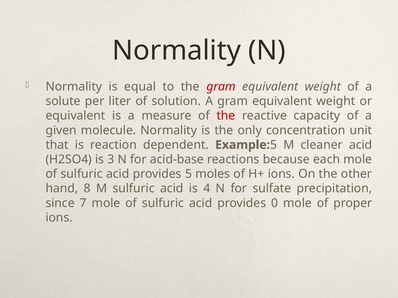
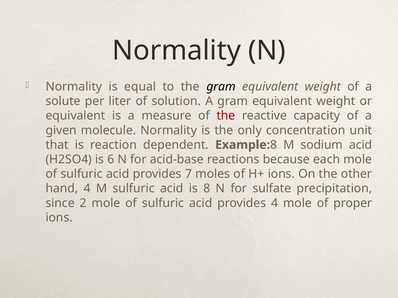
gram colour: red -> black (221, 87)
Example 5: 5 -> 8 (274, 145)
cleaner: cleaner -> sodium (322, 145)
3: 3 -> 6 (111, 160)
provides 5: 5 -> 7 (189, 174)
hand 8: 8 -> 4 (87, 189)
is 4: 4 -> 8 (207, 189)
7: 7 -> 2 (83, 203)
provides 0: 0 -> 4 (275, 203)
